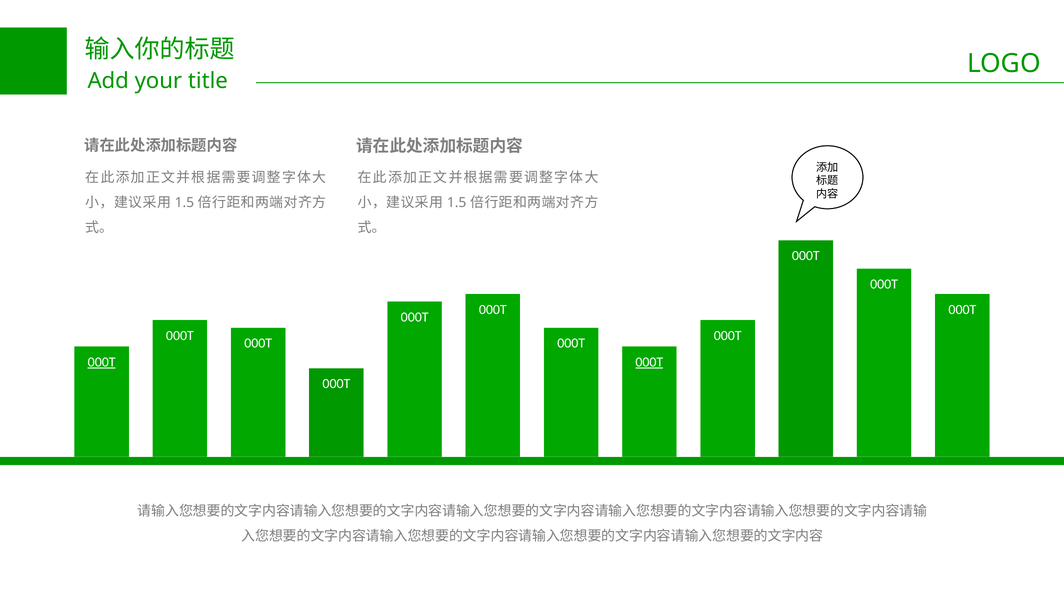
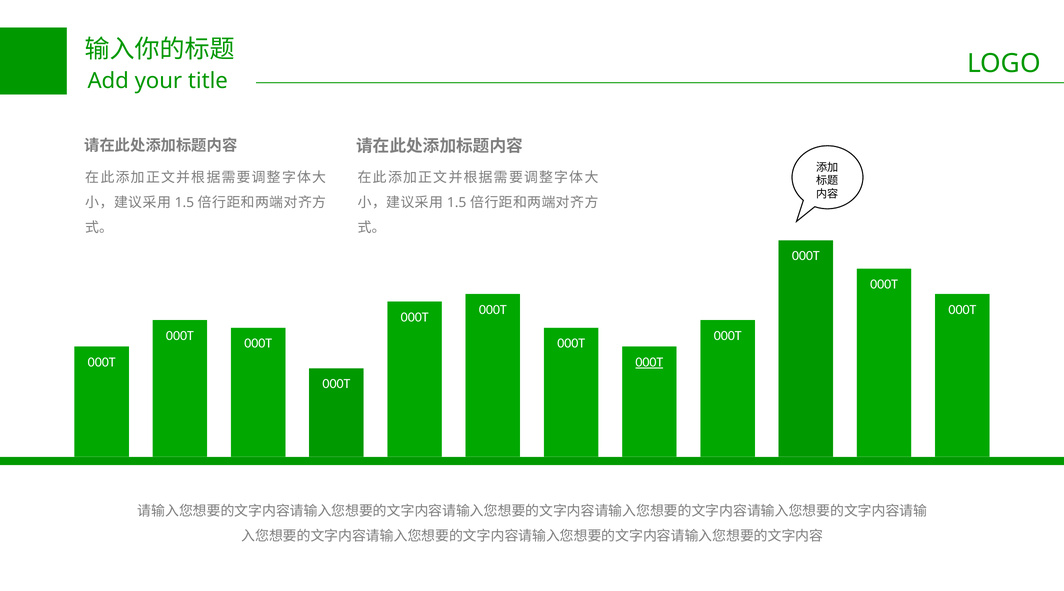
000T underline: present -> none (102, 362)
